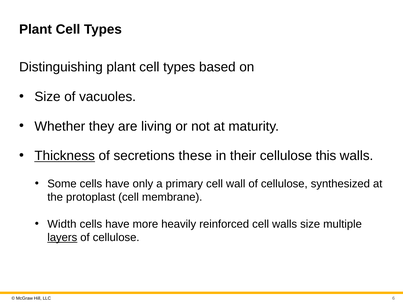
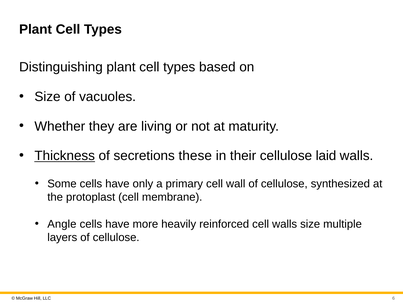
this: this -> laid (326, 156)
Width: Width -> Angle (62, 224)
layers underline: present -> none (62, 238)
